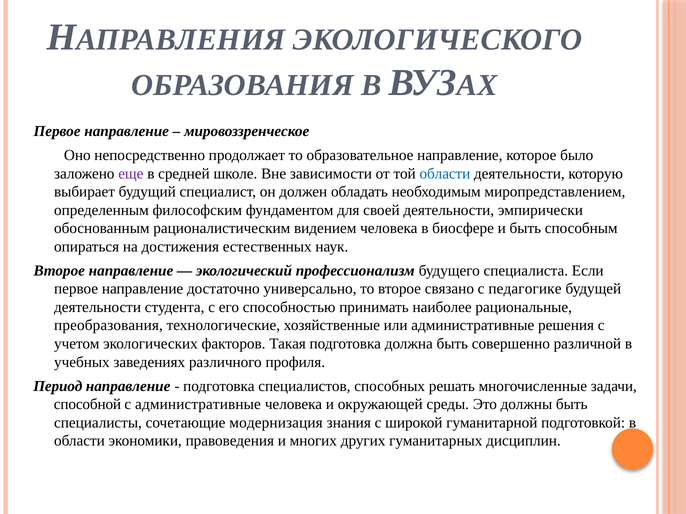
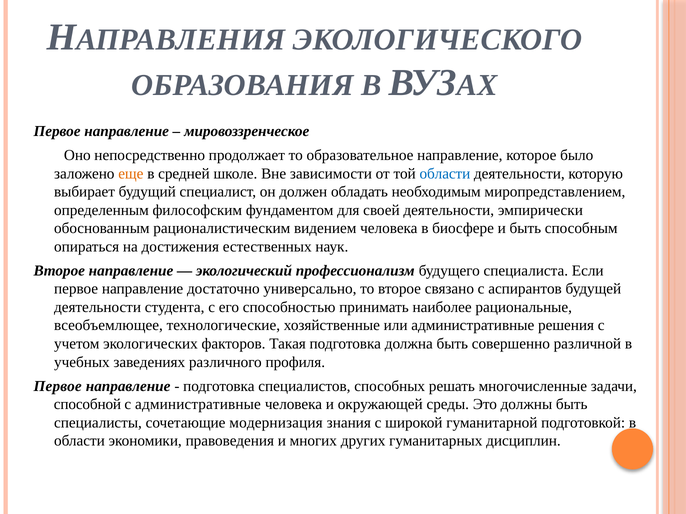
еще colour: purple -> orange (131, 174)
педагогике: педагогике -> аспирантов (525, 289)
преобразования: преобразования -> всеобъемлющее (109, 326)
Период: Период -> Первое (58, 386)
